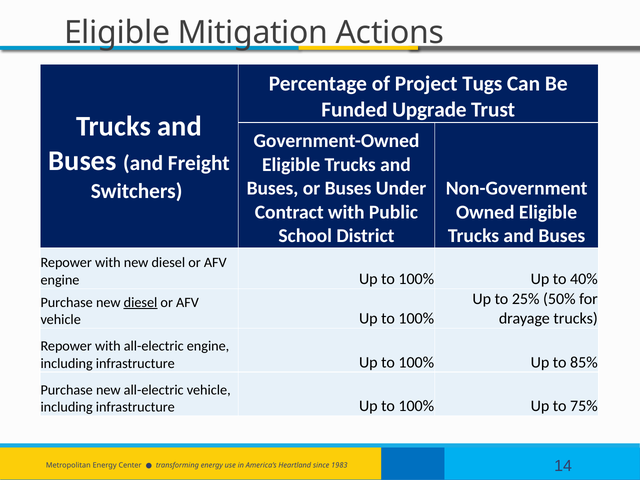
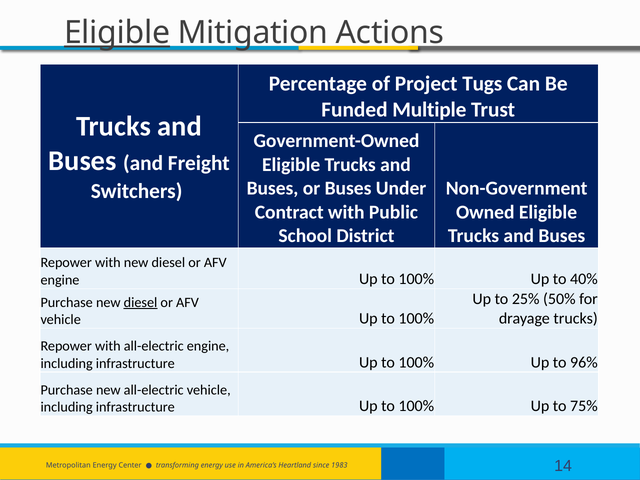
Eligible underline: none -> present (117, 33)
Upgrade: Upgrade -> Multiple (429, 110)
85%: 85% -> 96% (584, 362)
